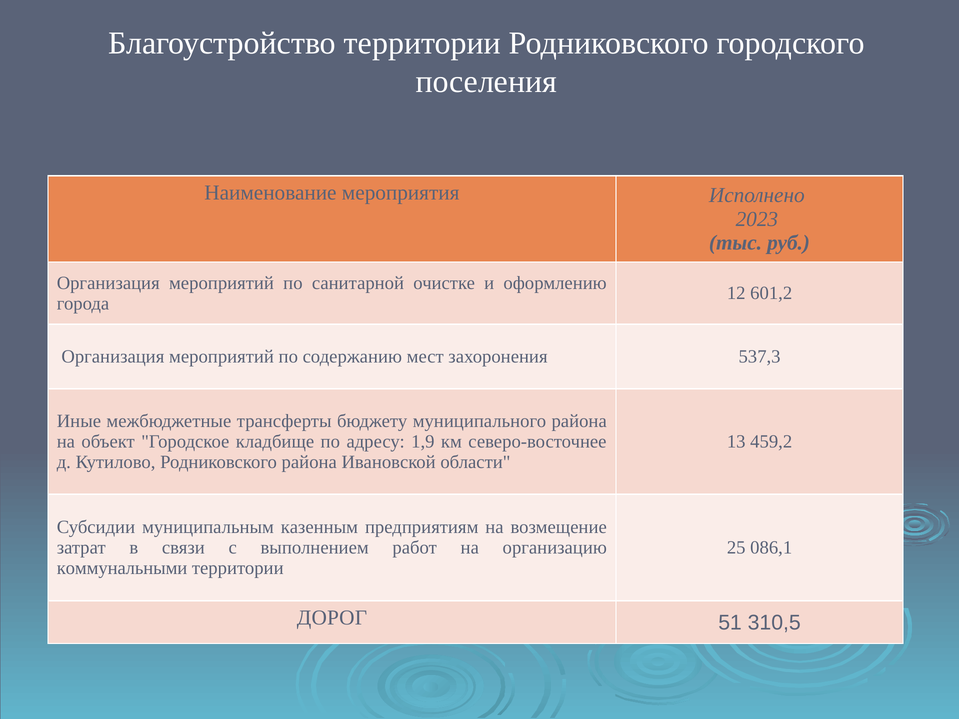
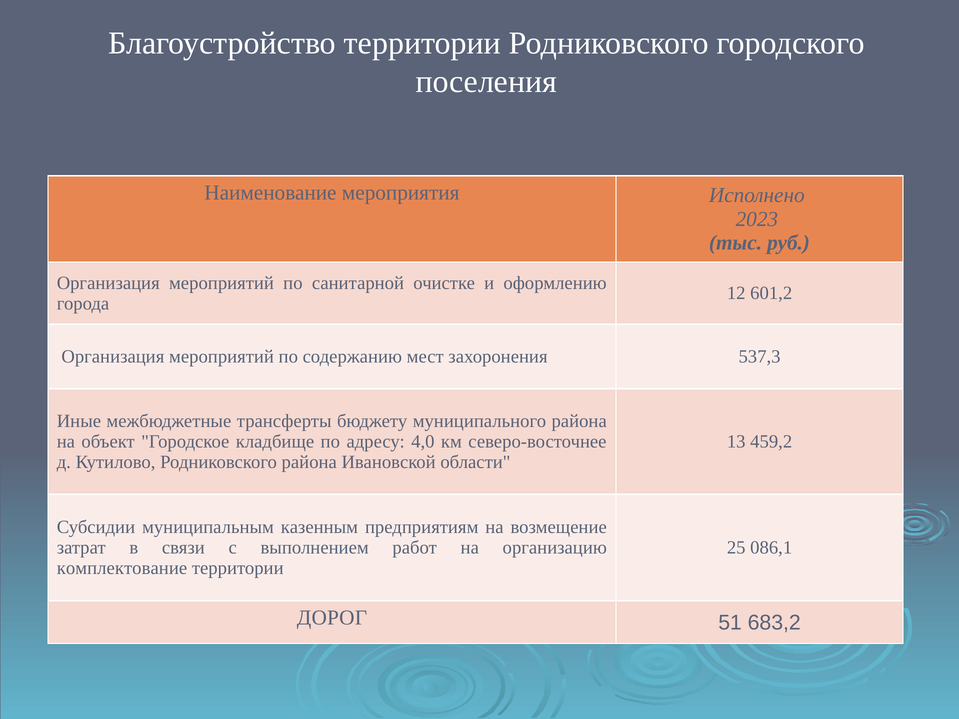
1,9: 1,9 -> 4,0 (423, 442)
коммунальными: коммунальными -> комплектование (122, 568)
310,5: 310,5 -> 683,2 (774, 623)
